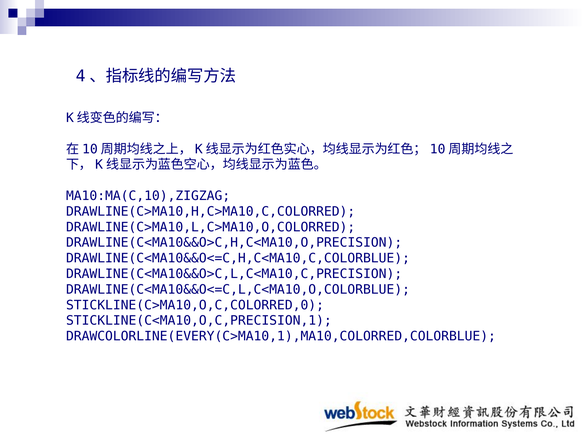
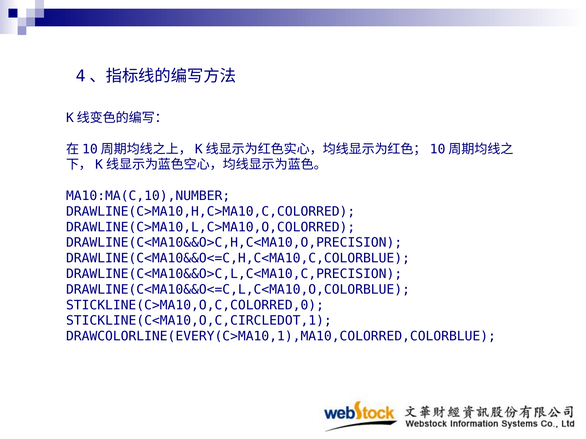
MA10:MA(C,10),ZIGZAG: MA10:MA(C,10),ZIGZAG -> MA10:MA(C,10),NUMBER (148, 196)
STICKLINE(C<MA10,O,C,PRECISION,1: STICKLINE(C<MA10,O,C,PRECISION,1 -> STICKLINE(C<MA10,O,C,CIRCLEDOT,1 (199, 321)
